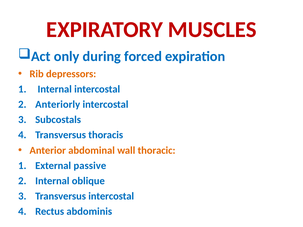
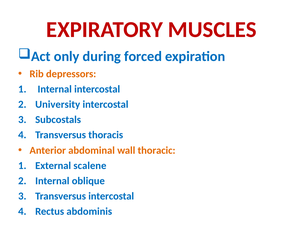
Anteriorly: Anteriorly -> University (58, 105)
passive: passive -> scalene (90, 166)
